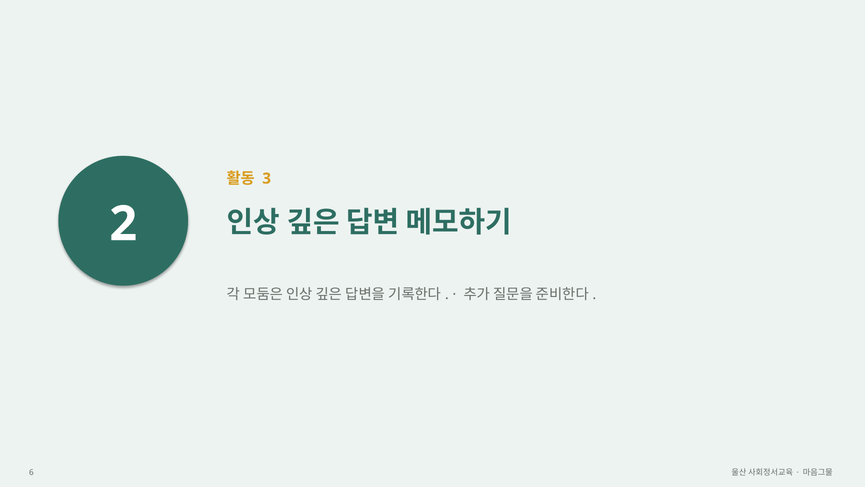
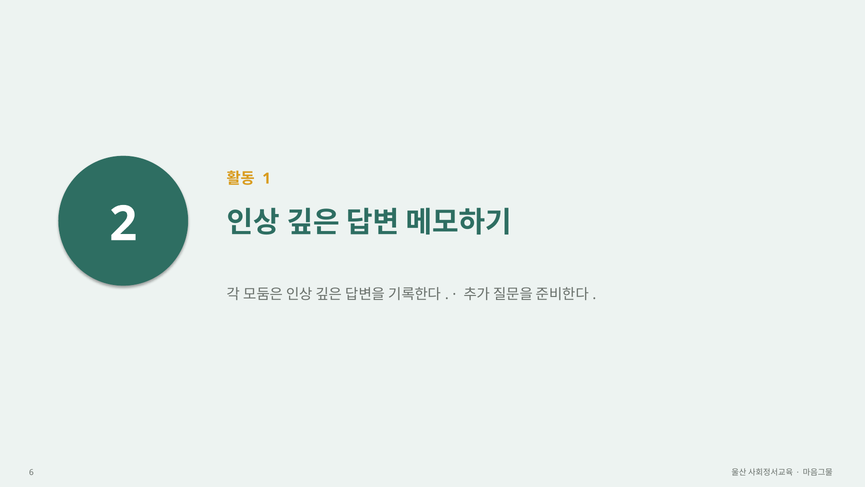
3: 3 -> 1 (267, 178)
